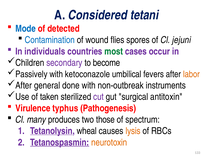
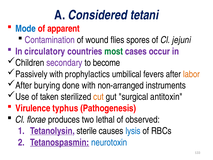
detected: detected -> apparent (64, 29)
Contamination colour: blue -> purple (50, 40)
individuals: individuals -> circulatory (45, 51)
ketoconazole: ketoconazole -> prophylactics (87, 74)
general: general -> burying (47, 85)
non-outbreak: non-outbreak -> non-arranged (121, 85)
cut colour: purple -> orange (98, 97)
many: many -> florae (36, 119)
those: those -> lethal (105, 119)
spectrum: spectrum -> observed (143, 119)
wheal: wheal -> sterile (87, 131)
lysis colour: orange -> blue (133, 131)
neurotoxin colour: orange -> blue (109, 142)
